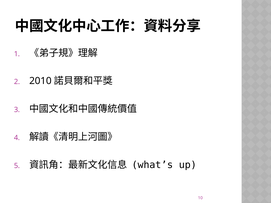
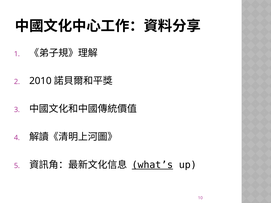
what’s underline: none -> present (152, 165)
